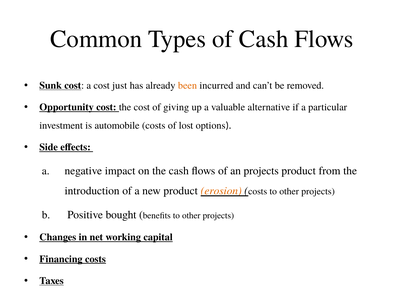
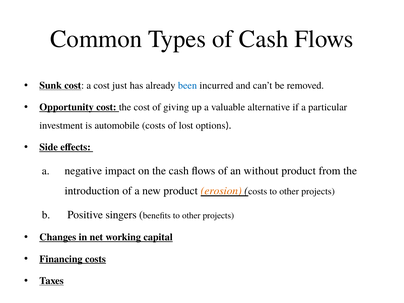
been colour: orange -> blue (187, 86)
an projects: projects -> without (261, 171)
bought: bought -> singers (121, 215)
